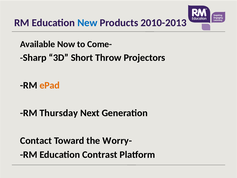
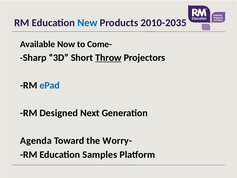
2010-2013: 2010-2013 -> 2010-2035 (164, 23)
Throw underline: none -> present (108, 58)
ePad colour: orange -> blue (50, 85)
Thursday: Thursday -> Designed (59, 113)
Contact: Contact -> Agenda (36, 141)
Contrast: Contrast -> Samples (100, 154)
